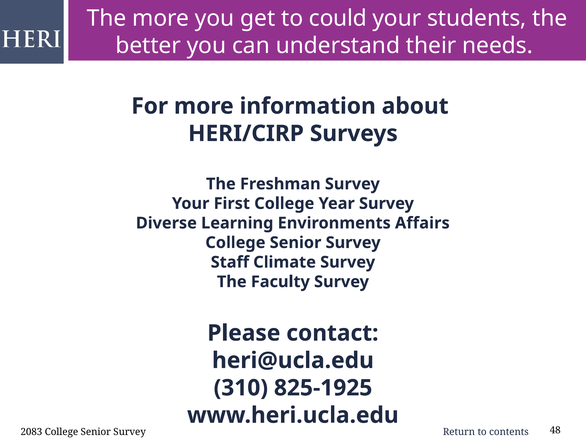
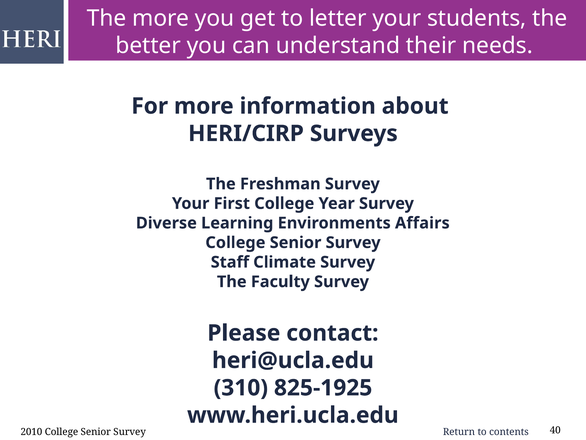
could: could -> letter (338, 18)
2083: 2083 -> 2010 (31, 431)
48: 48 -> 40 (555, 430)
